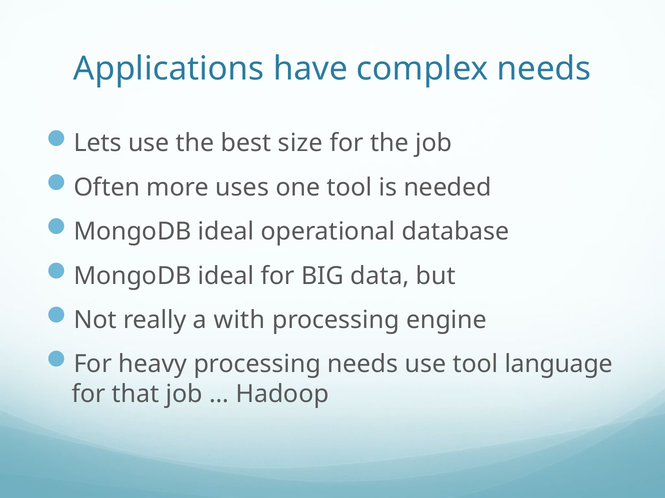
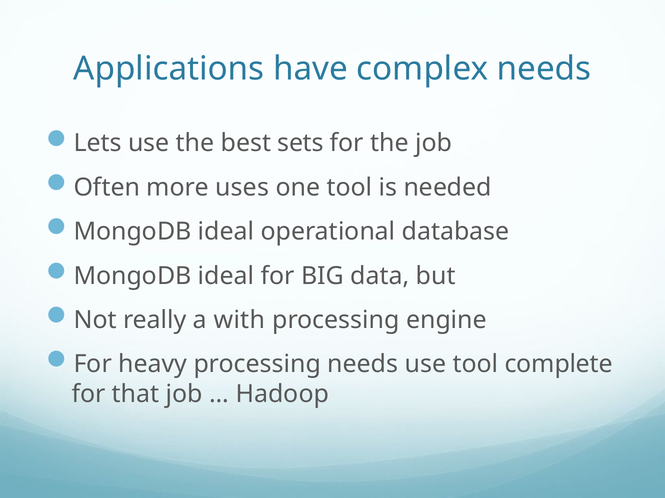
size: size -> sets (301, 143)
language: language -> complete (559, 365)
